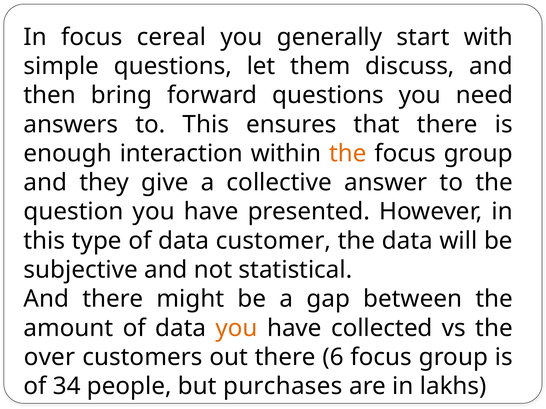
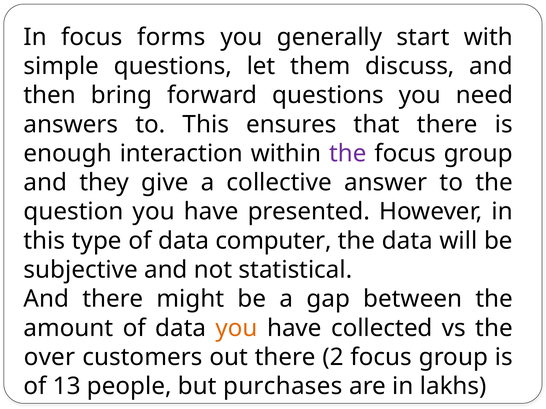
cereal: cereal -> forms (171, 37)
the colour: orange -> purple (348, 154)
customer: customer -> computer (274, 241)
6: 6 -> 2 (333, 358)
34: 34 -> 13 (67, 387)
